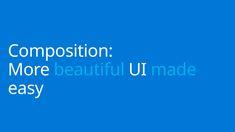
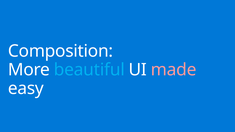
made colour: light blue -> pink (174, 70)
